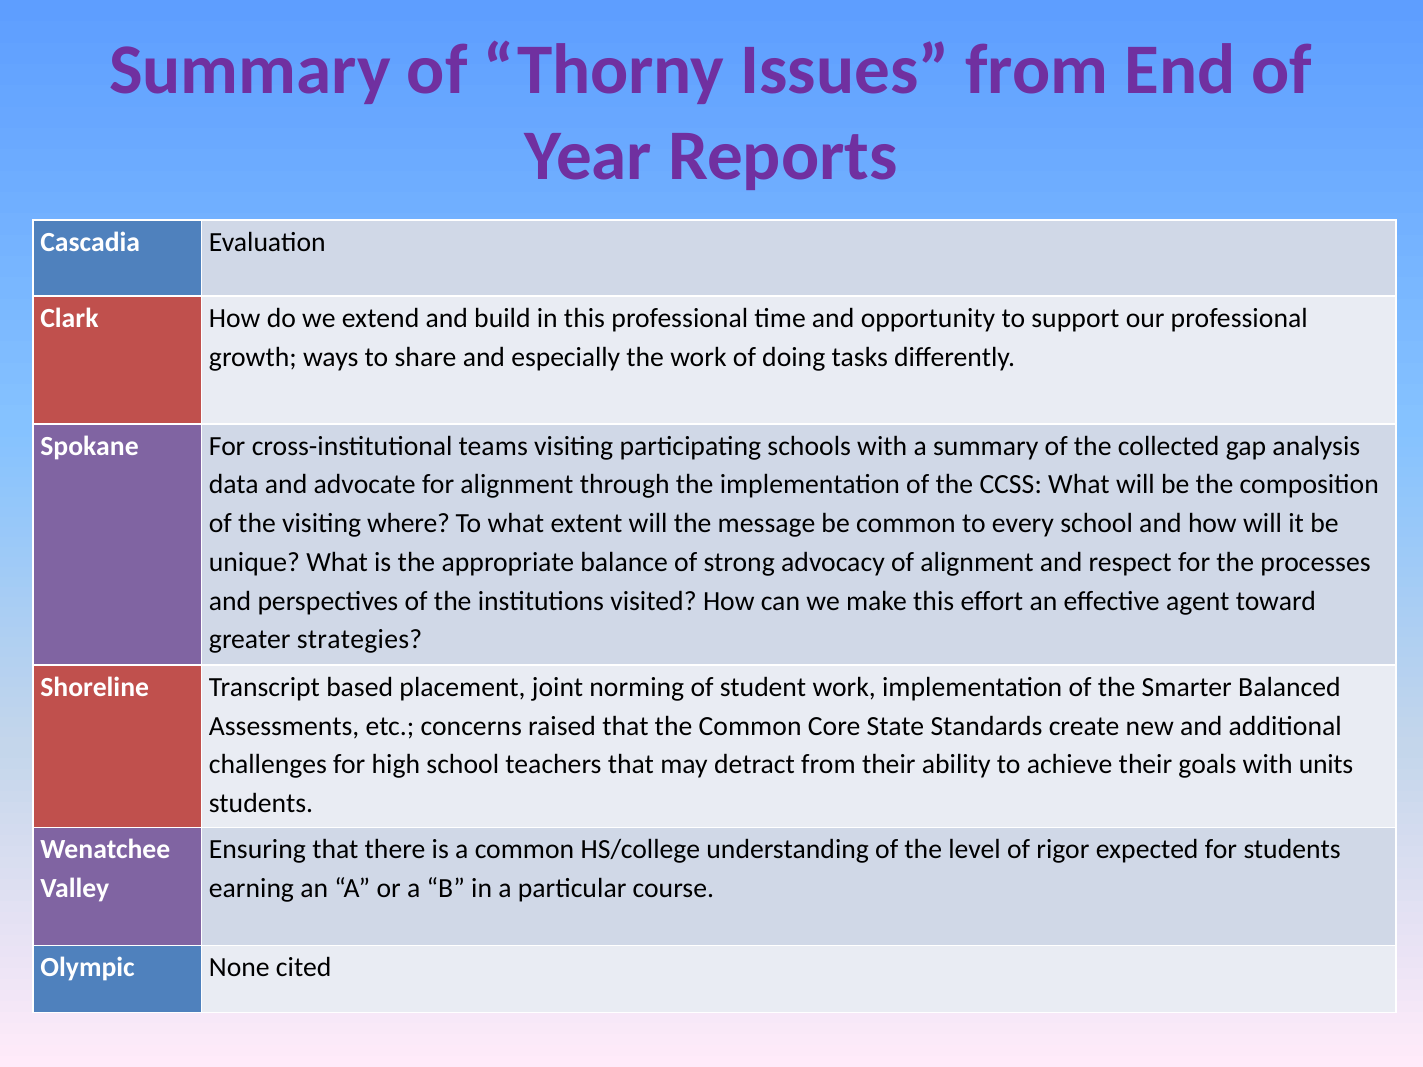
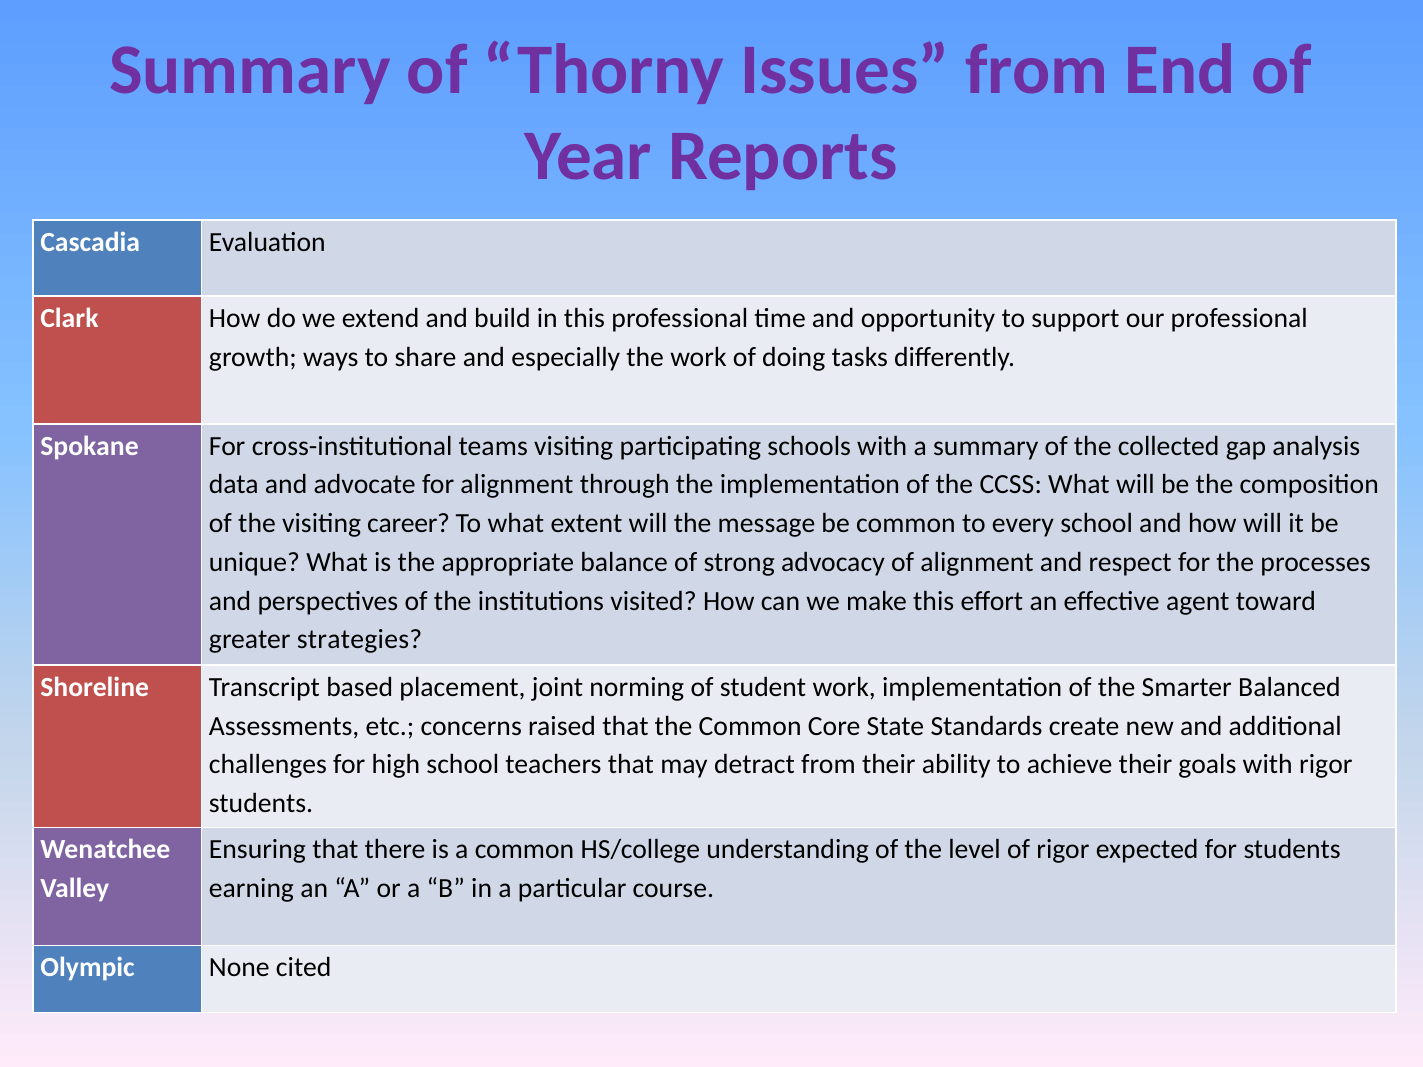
where: where -> career (409, 524)
with units: units -> rigor (1326, 765)
